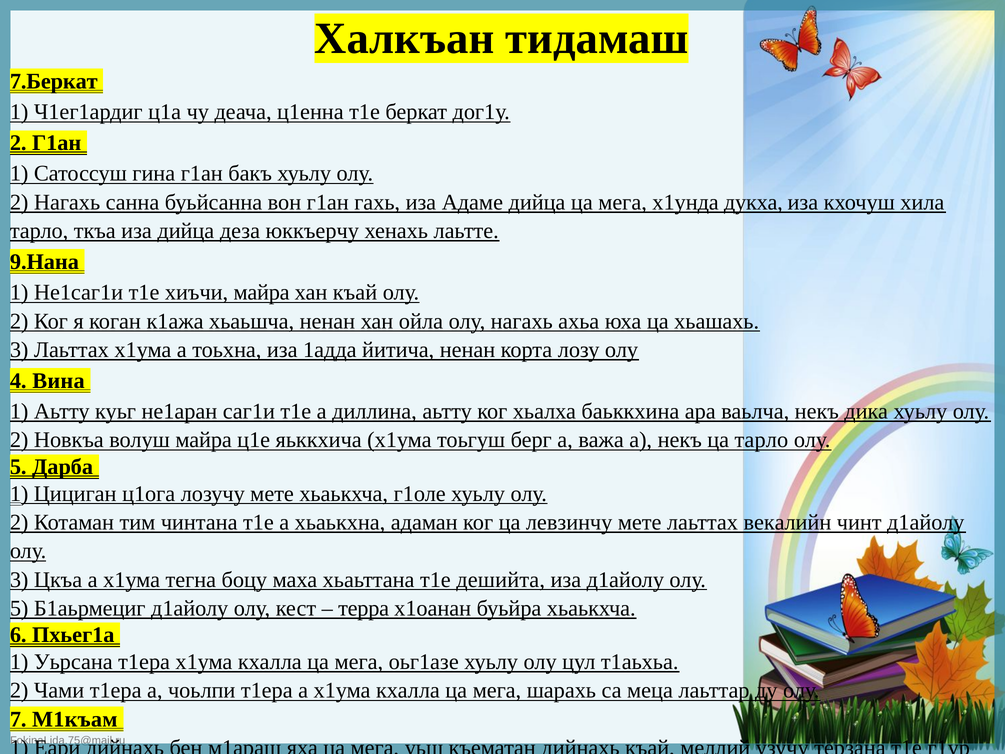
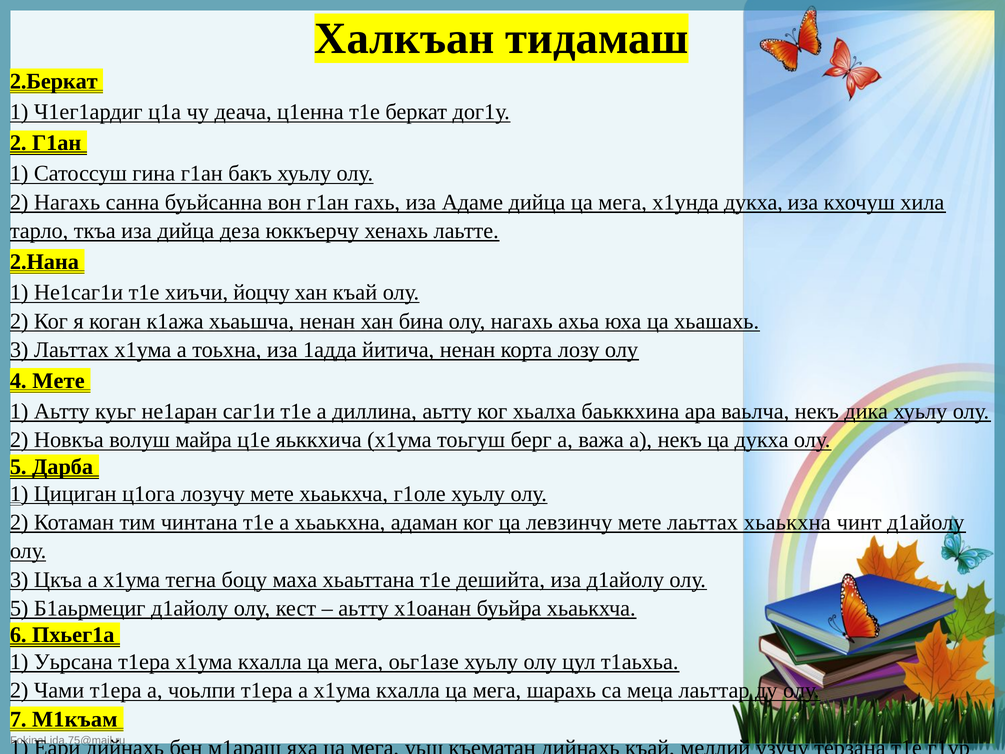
7.Беркат: 7.Беркат -> 2.Беркат (54, 81)
9.Нана: 9.Нана -> 2.Нана (44, 262)
хиъчи майра: майра -> йоцчу (262, 292)
ойла: ойла -> бина (421, 321)
4 Вина: Вина -> Мете (59, 381)
ца тарло: тарло -> дукха (762, 440)
лаьттах векалийн: векалийн -> хьаькхна (787, 522)
терра: терра -> аьтту (364, 608)
